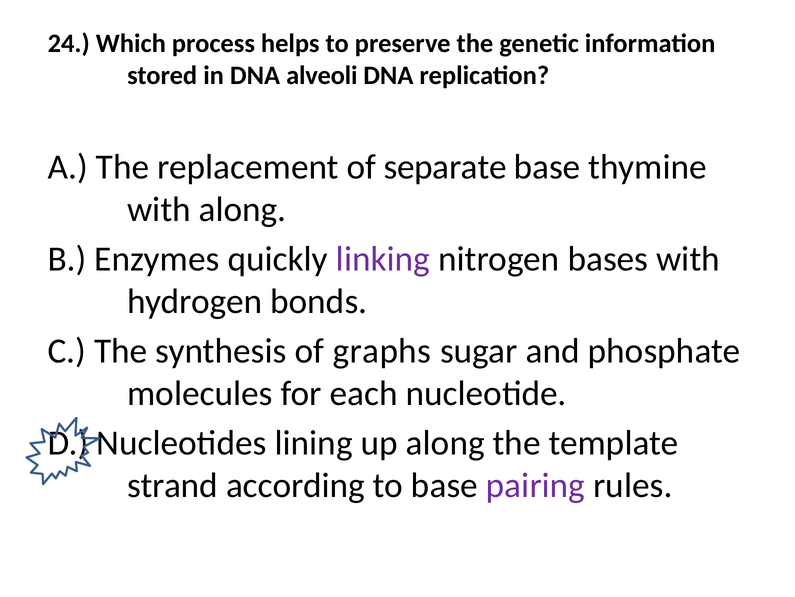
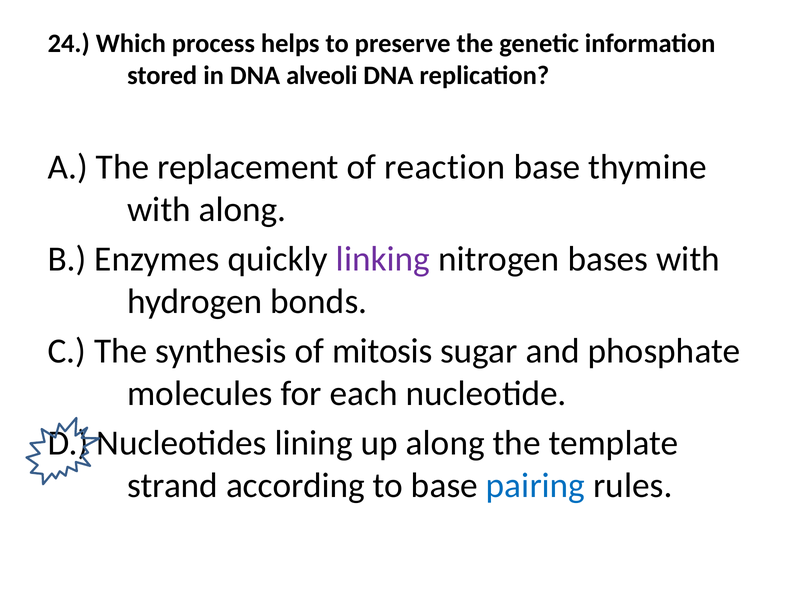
separate: separate -> reaction (445, 167)
graphs: graphs -> mitosis (382, 351)
pairing colour: purple -> blue (535, 485)
